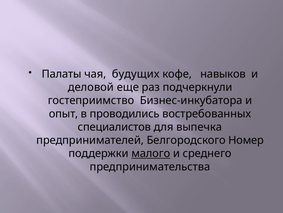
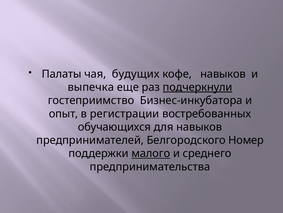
деловой: деловой -> выпечка (91, 87)
подчеркнули underline: none -> present (198, 87)
проводились: проводились -> регистрации (125, 113)
специалистов: специалистов -> обучающихся (114, 127)
для выпечка: выпечка -> навыков (199, 127)
